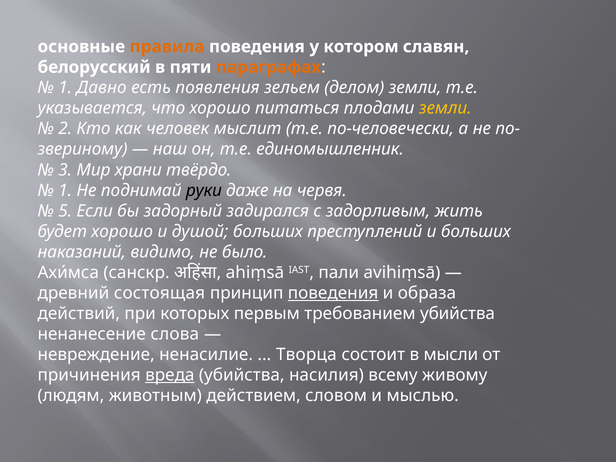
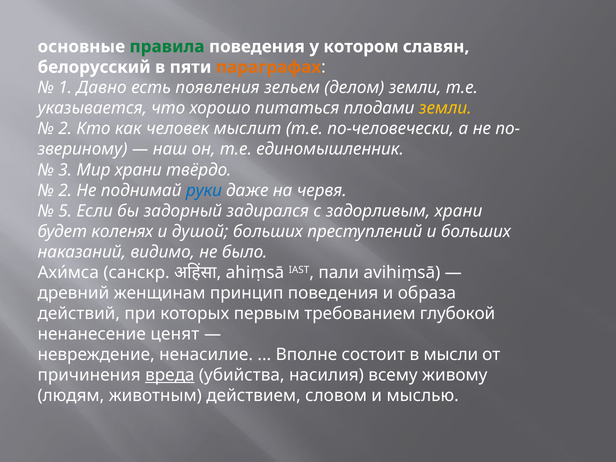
правила colour: orange -> green (167, 47)
1: 1 -> 2 (65, 190)
руки colour: black -> blue (204, 190)
задорливым жить: жить -> храни (459, 211)
будет хорошо: хорошо -> коленях (122, 231)
состоящая: состоящая -> женщинам (160, 293)
поведения underline: present -> none (333, 293)
требованием убийства: убийства -> глубокой (458, 314)
слова: слова -> ценят (175, 334)
Творца: Творца -> Вполне (306, 355)
